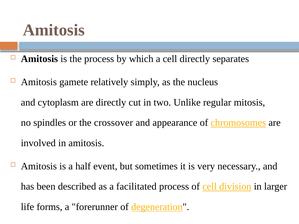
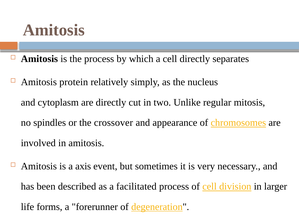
gamete: gamete -> protein (74, 82)
half: half -> axis (83, 166)
